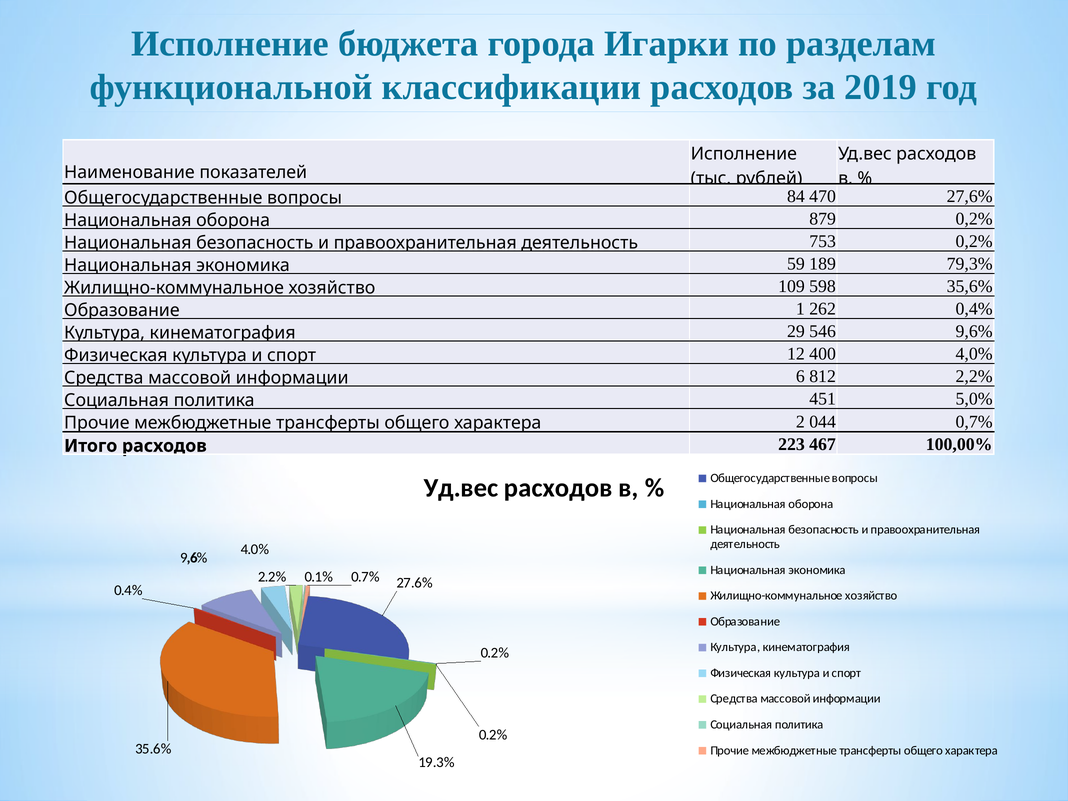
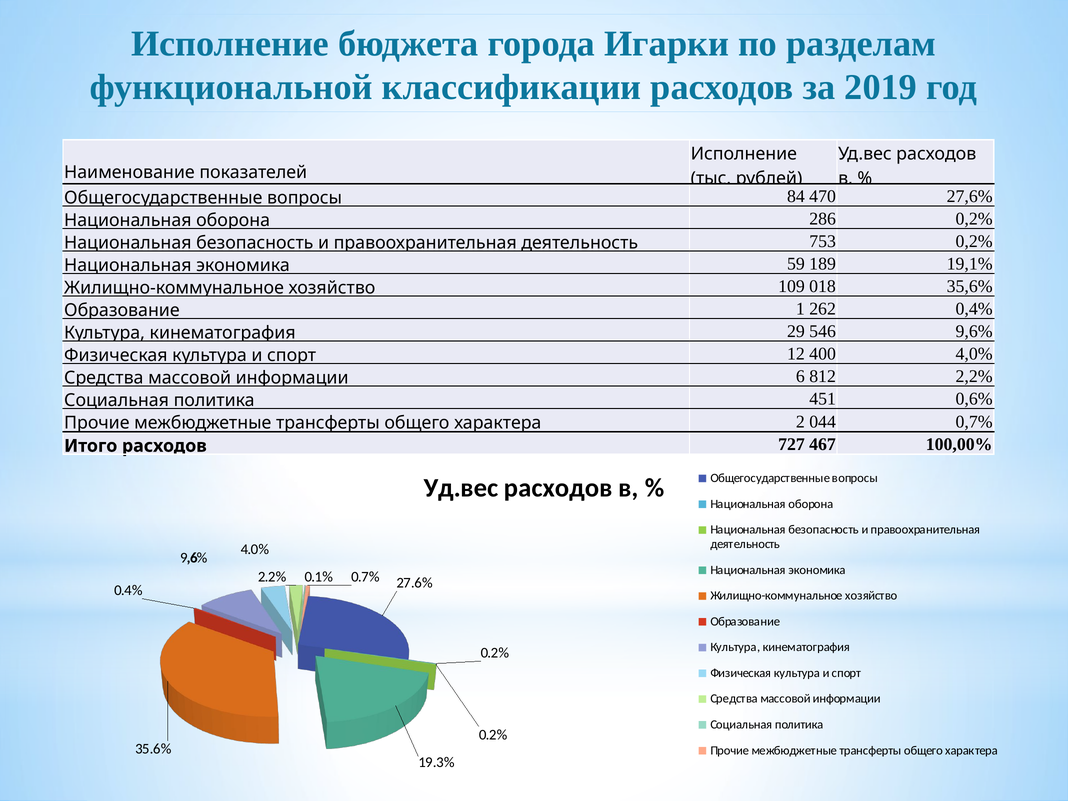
879: 879 -> 286 (823, 219)
79,3%: 79,3% -> 19,1% (970, 264)
598: 598 -> 018 (823, 286)
5,0%: 5,0% -> 0,6% (974, 399)
223: 223 -> 727 (791, 444)
